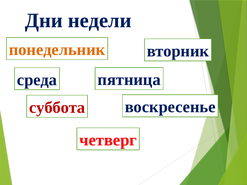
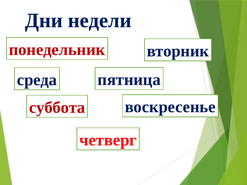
понедельник colour: orange -> red (57, 50)
